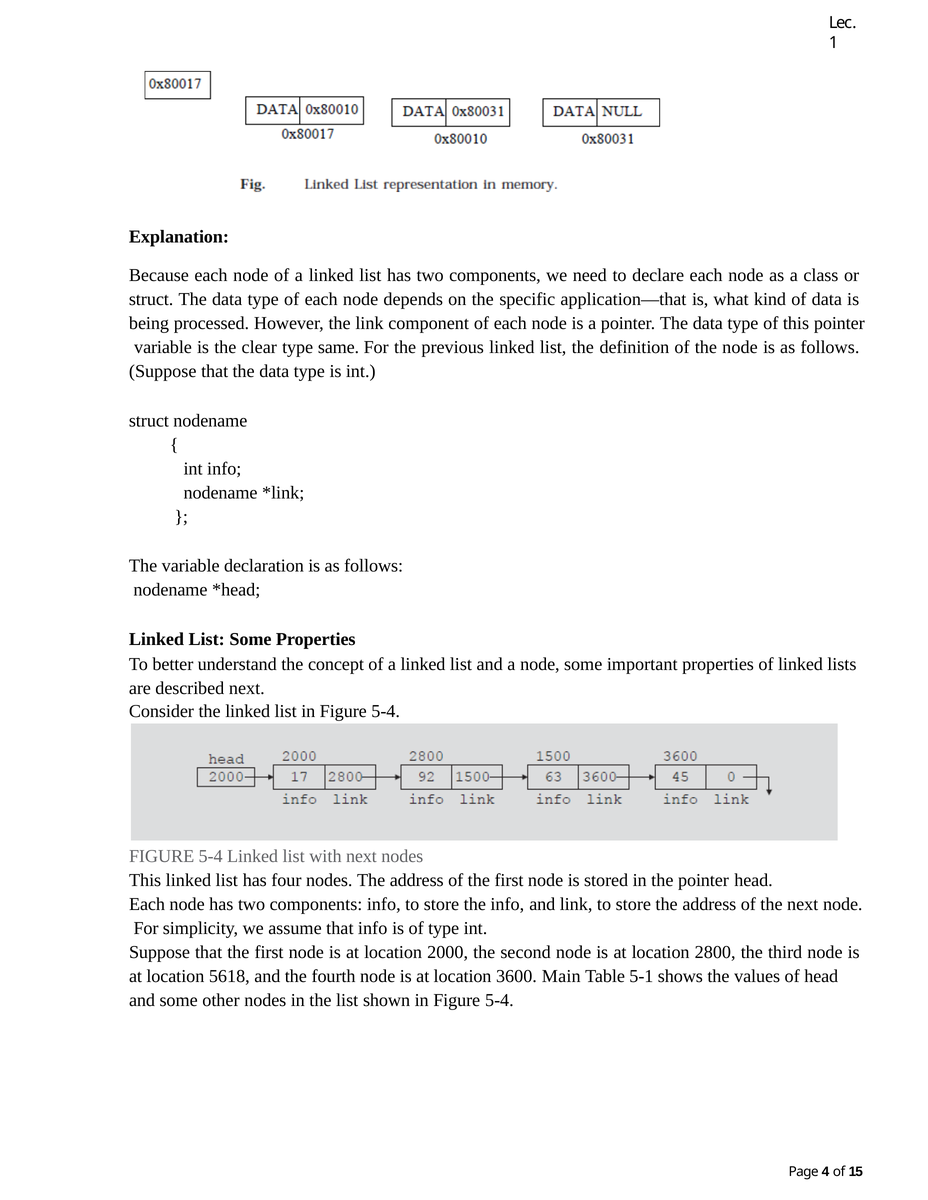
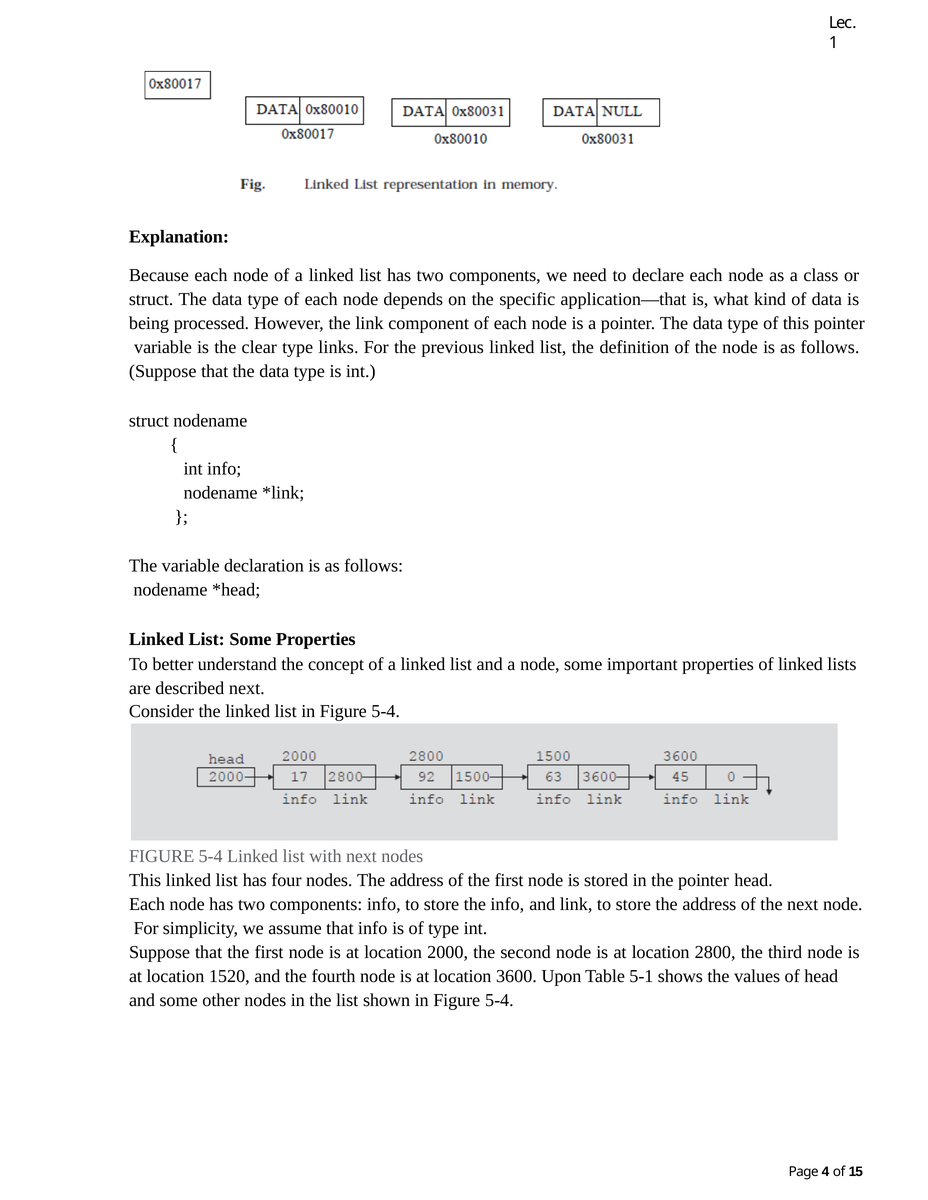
same: same -> links (338, 348)
5618: 5618 -> 1520 (229, 977)
Main: Main -> Upon (561, 977)
